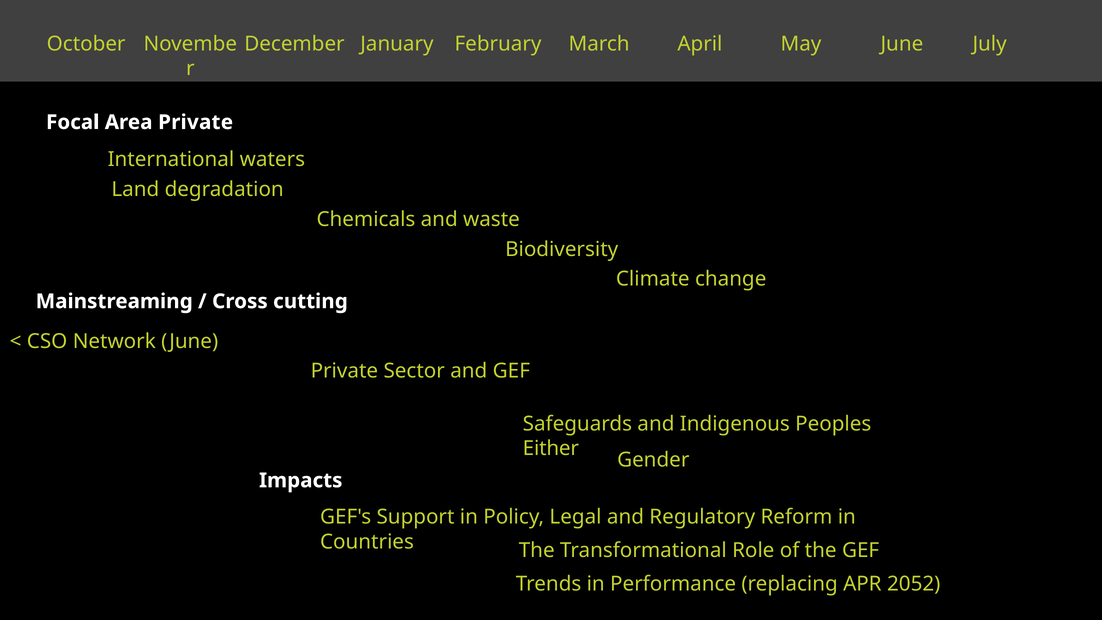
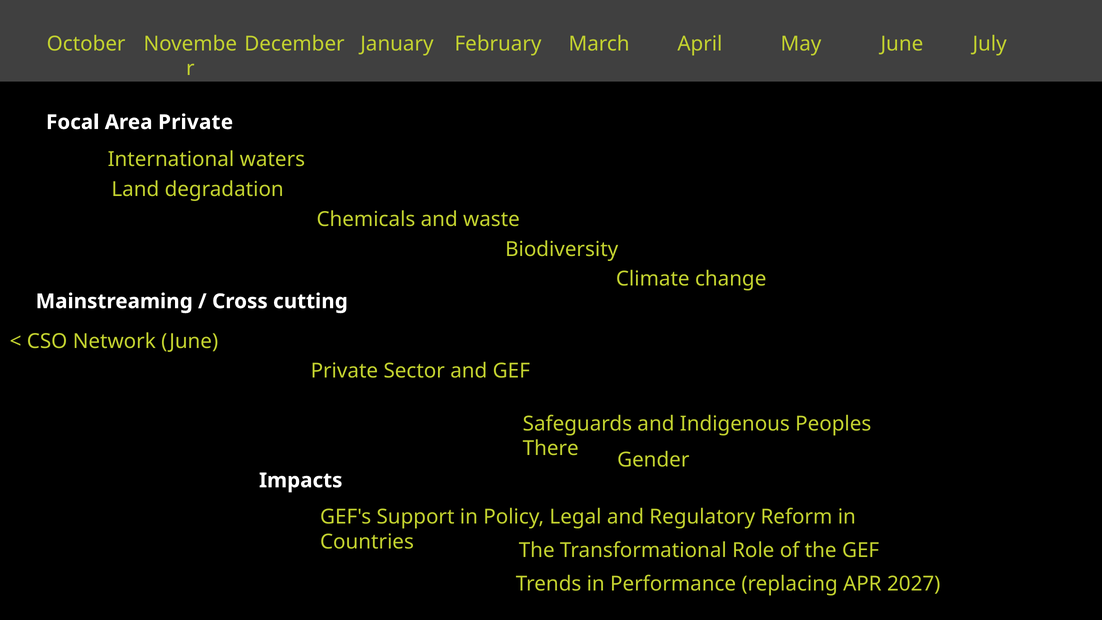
Either: Either -> There (551, 449)
2052: 2052 -> 2027 (914, 584)
